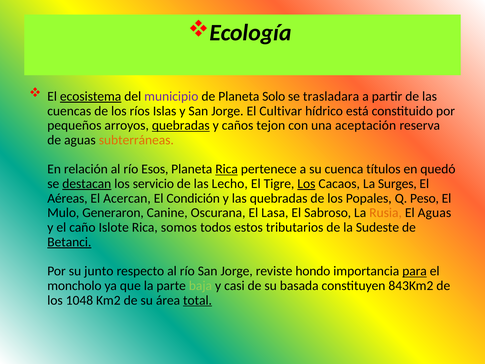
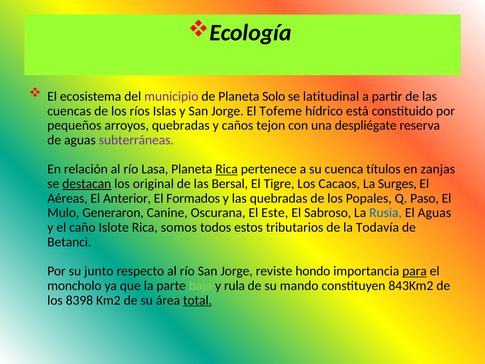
ecosistema underline: present -> none (91, 96)
trasladara: trasladara -> latitudinal (331, 96)
Cultivar: Cultivar -> Tofeme (281, 111)
quebradas underline: present -> none (181, 125)
aceptación: aceptación -> despliégate (366, 125)
subterráneas colour: orange -> purple (136, 140)
Esos: Esos -> Lasa (155, 169)
quedó: quedó -> zanjas (438, 169)
servicio: servicio -> original (153, 184)
Lecho: Lecho -> Bersal (230, 184)
Los underline: present -> none (306, 184)
Acercan: Acercan -> Anterior (127, 198)
Condición: Condición -> Formados (193, 198)
Peso: Peso -> Paso (424, 198)
Lasa: Lasa -> Este (275, 213)
Rusia colour: orange -> blue (386, 213)
Sudeste: Sudeste -> Todavía (377, 227)
Betanci underline: present -> none (69, 242)
casi: casi -> rula (234, 285)
basada: basada -> mando (299, 285)
1048: 1048 -> 8398 (79, 300)
